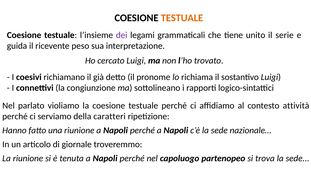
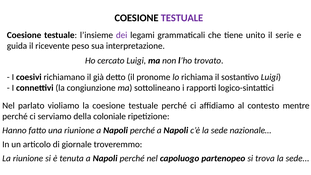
TESTUALE colour: orange -> purple (182, 18)
attività: attività -> mentre (296, 105)
caratteri: caratteri -> coloniale (110, 116)
